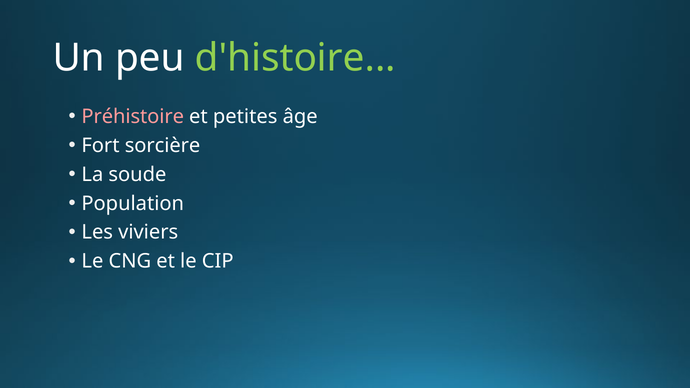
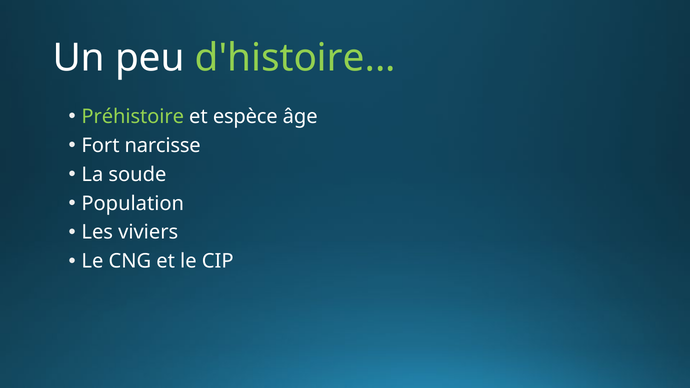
Préhistoire colour: pink -> light green (133, 117)
petites: petites -> espèce (245, 117)
sorcière: sorcière -> narcisse (163, 146)
